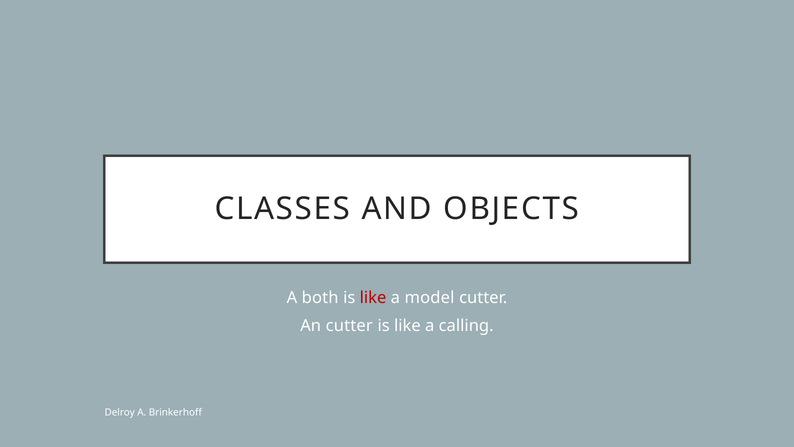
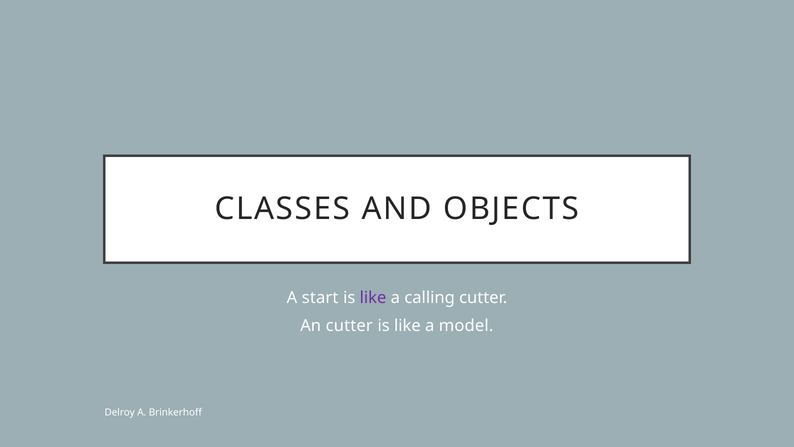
both: both -> start (320, 298)
like colour: red -> purple (373, 298)
model: model -> calling (430, 298)
calling: calling -> model (466, 326)
